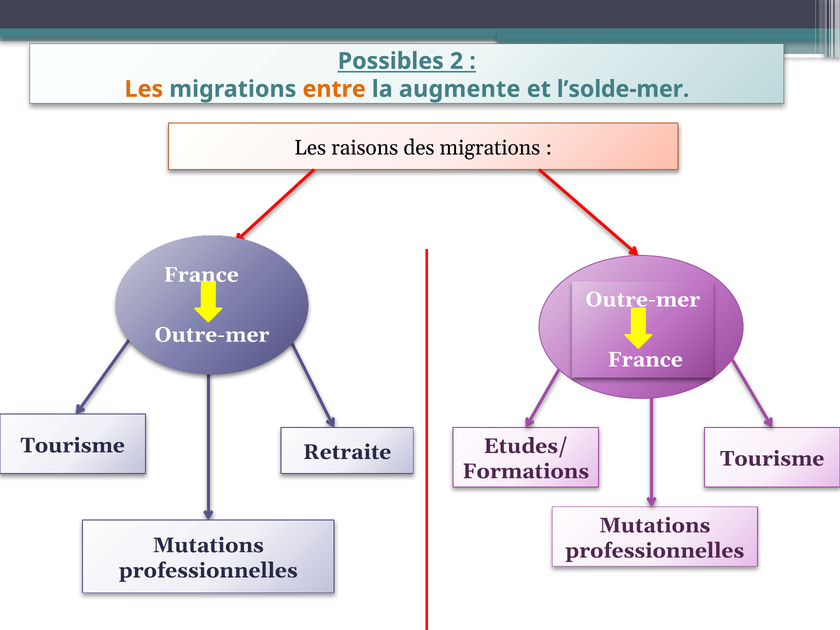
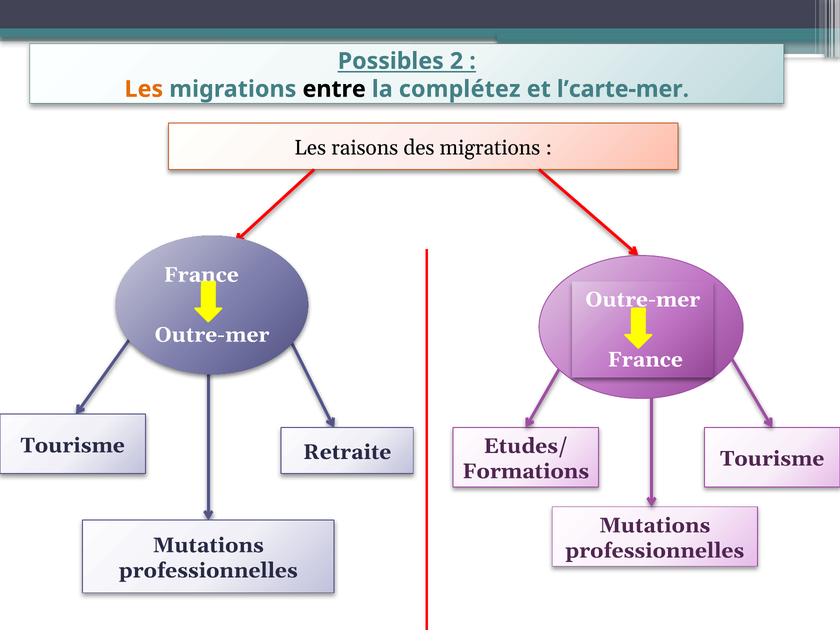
entre colour: orange -> black (334, 89)
augmente: augmente -> complétez (460, 89)
l’solde-mer: l’solde-mer -> l’carte-mer (623, 89)
